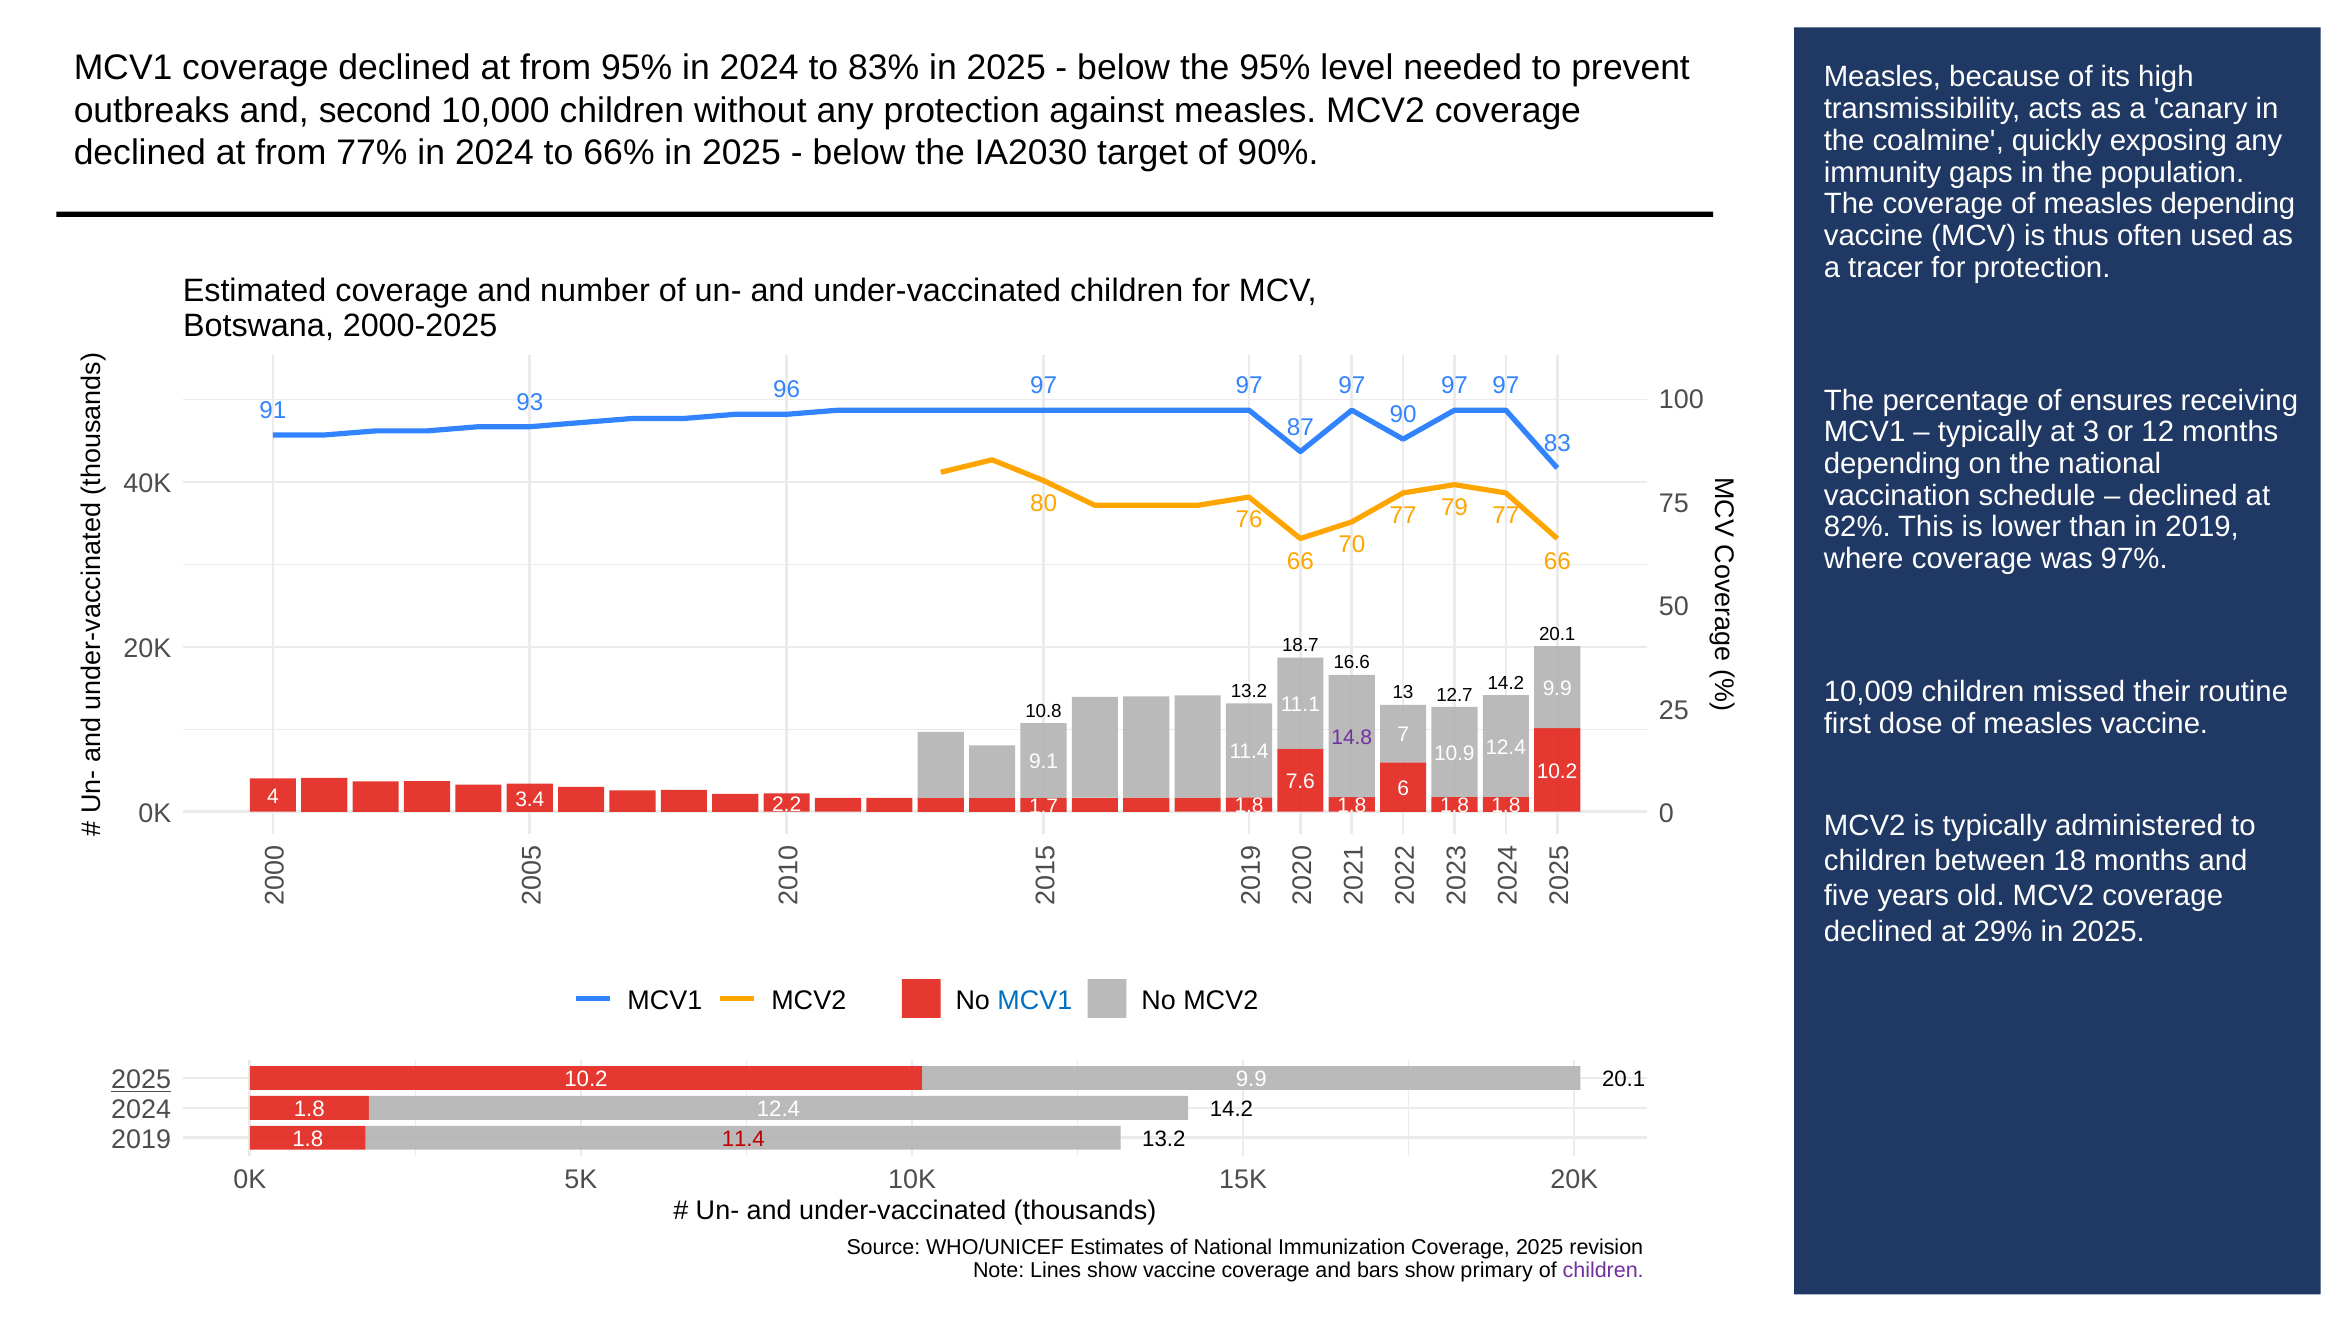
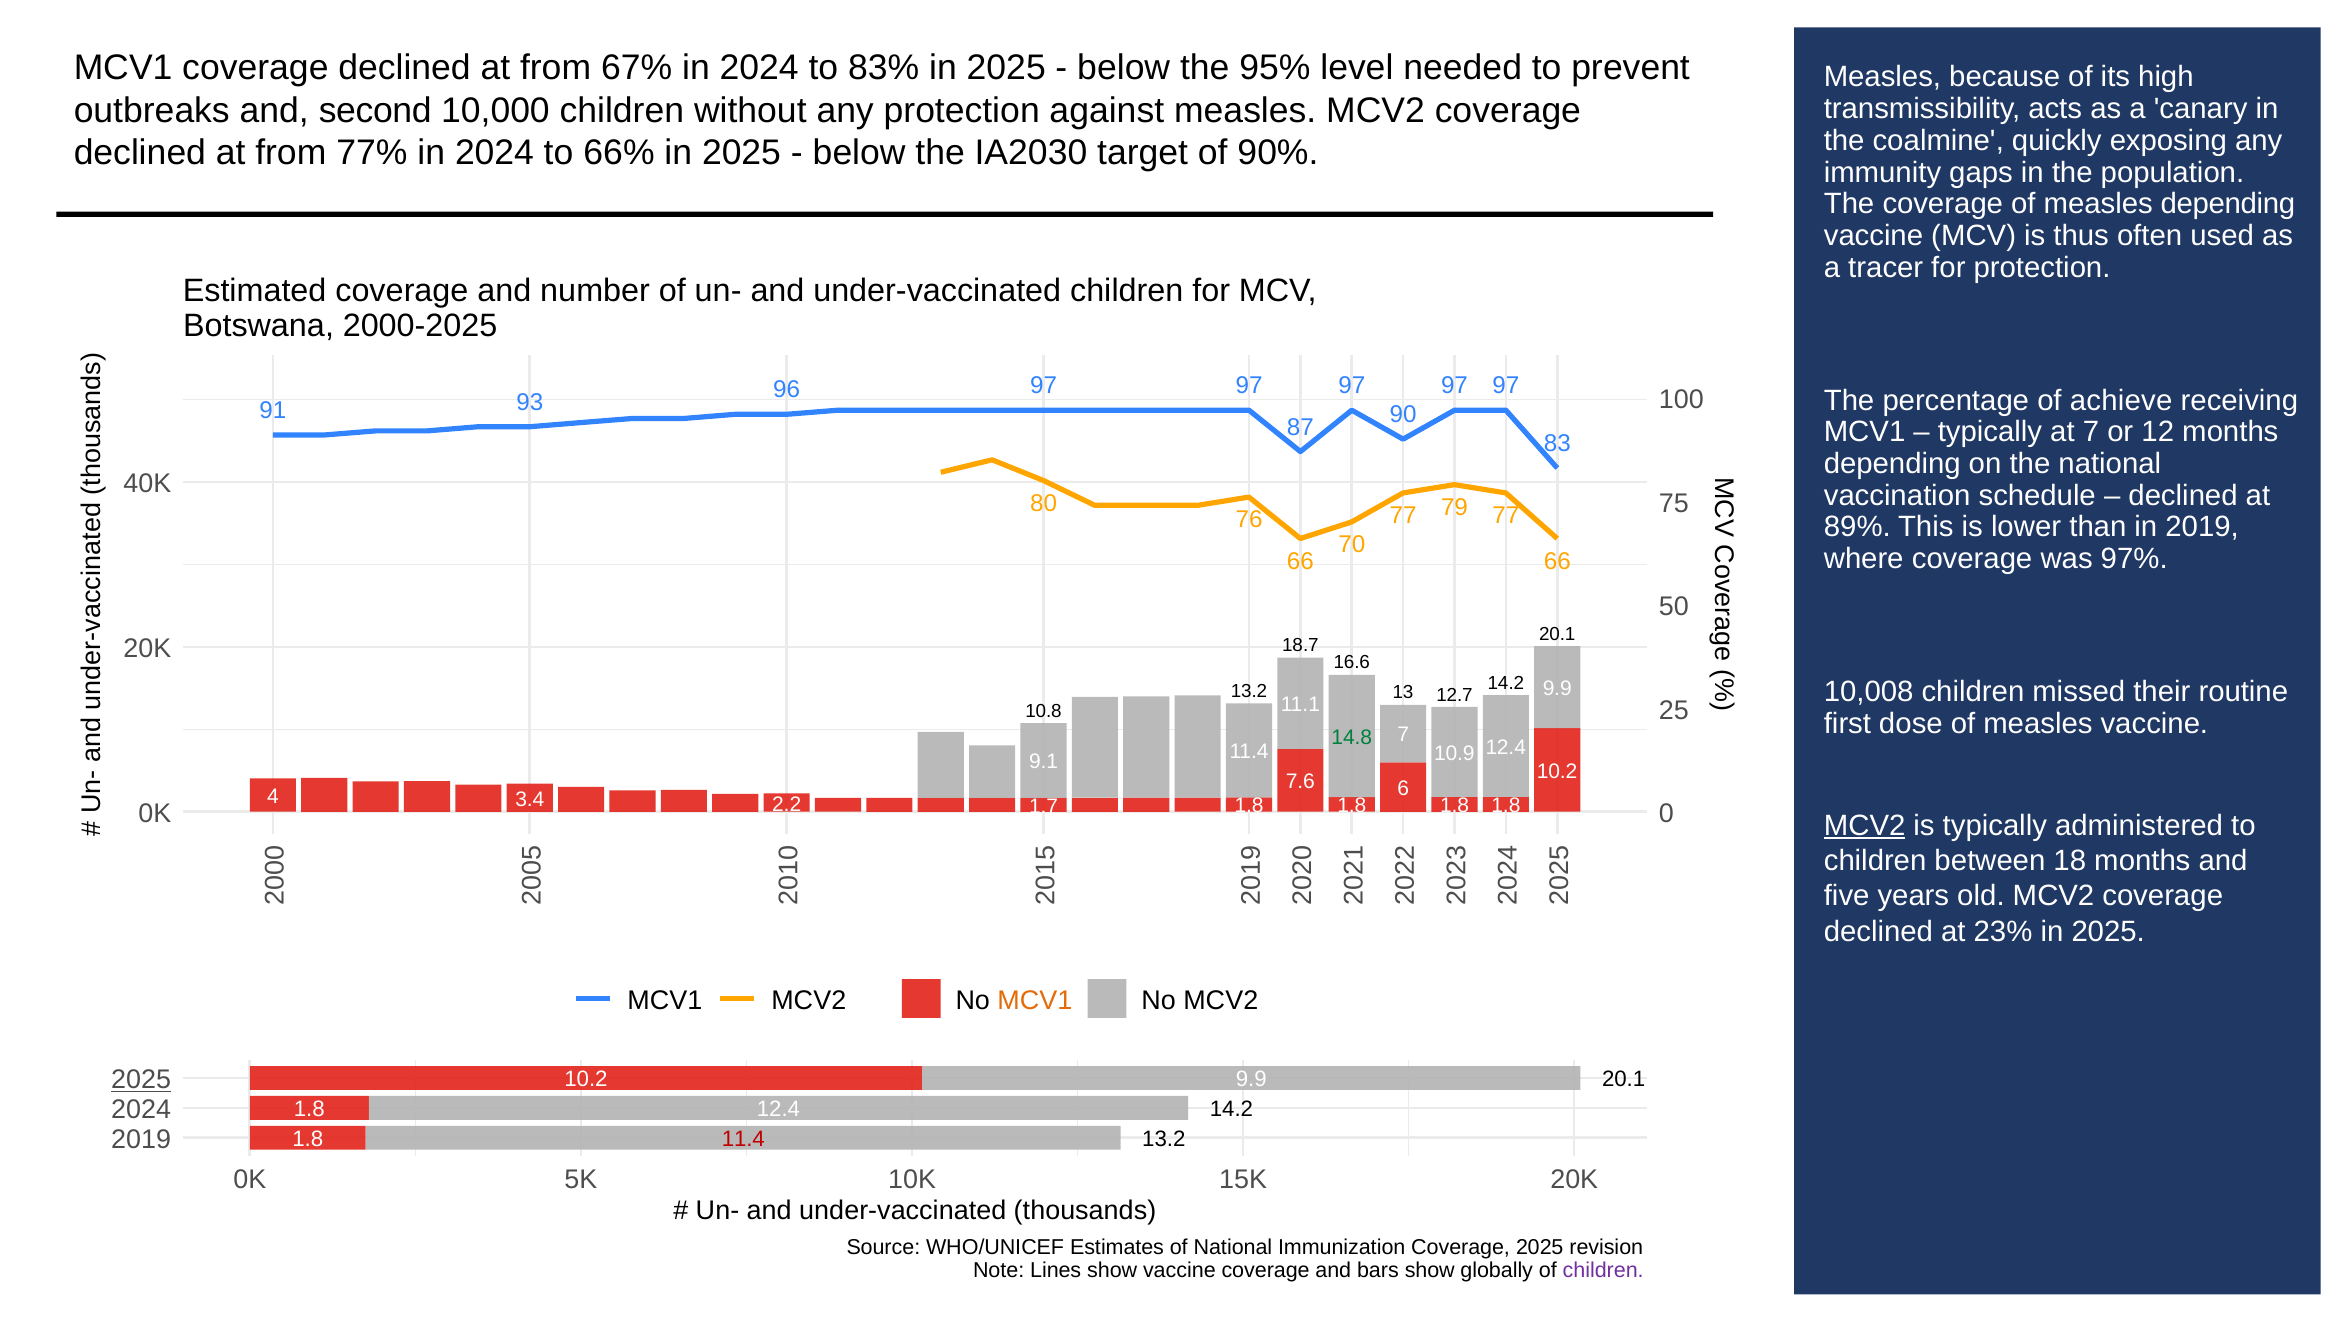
from 95%: 95% -> 67% (637, 68)
ensures: ensures -> achieve (2121, 400)
at 3: 3 -> 7 (2091, 432)
82%: 82% -> 89% (1857, 527)
10,009: 10,009 -> 10,008 (1869, 692)
14.8 colour: purple -> green (1352, 737)
MCV2 underline: none -> present (1865, 825)
29%: 29% -> 23% (2003, 931)
MCV1 colour: blue -> orange (1035, 1000)
primary: primary -> globally (1497, 1270)
